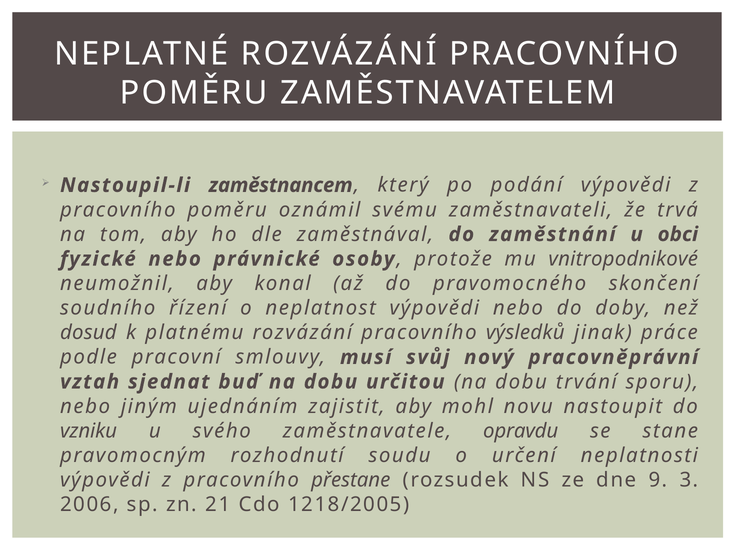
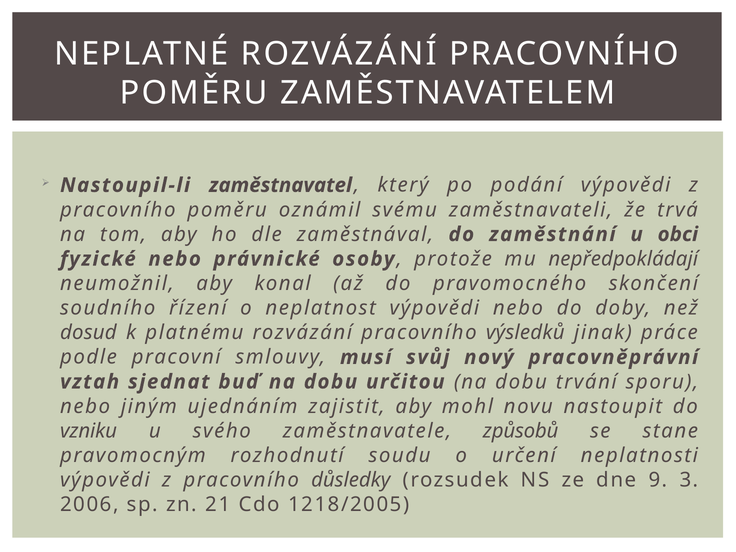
zaměstnancem: zaměstnancem -> zaměstnavatel (281, 185)
vnitropodnikové: vnitropodnikové -> nepředpokládají (623, 259)
opravdu: opravdu -> způsobů (521, 431)
přestane: přestane -> důsledky (351, 480)
